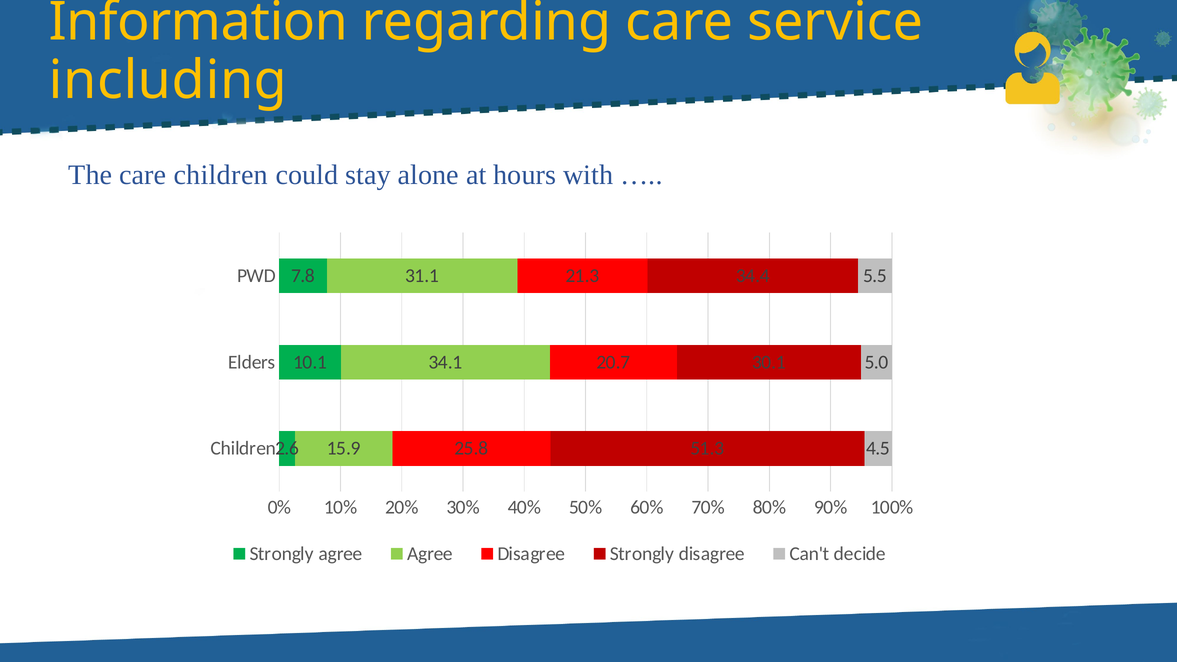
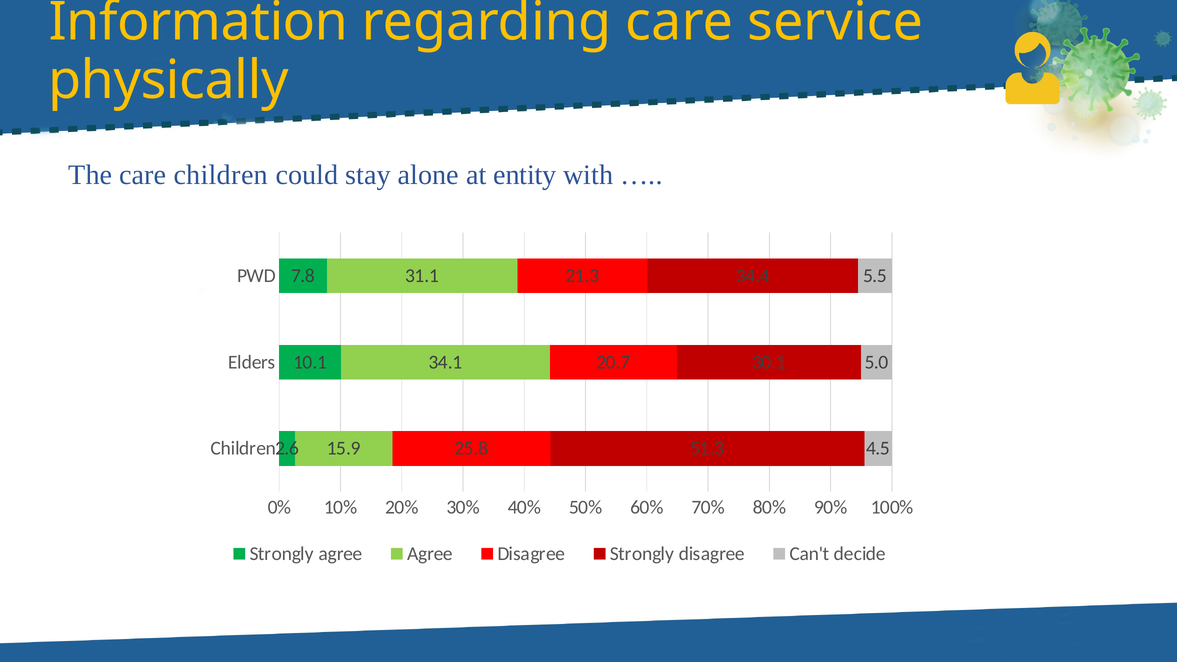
including: including -> physically (168, 80)
hours: hours -> entity (525, 175)
